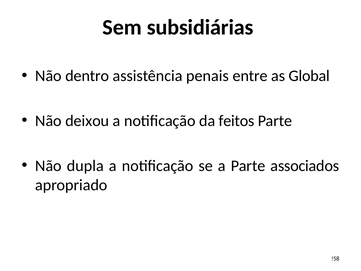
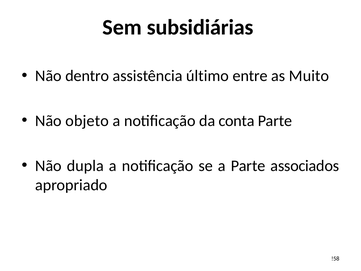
penais: penais -> último (208, 76)
Global: Global -> Muito (309, 76)
deixou: deixou -> objeto (87, 121)
feitos: feitos -> conta (237, 121)
